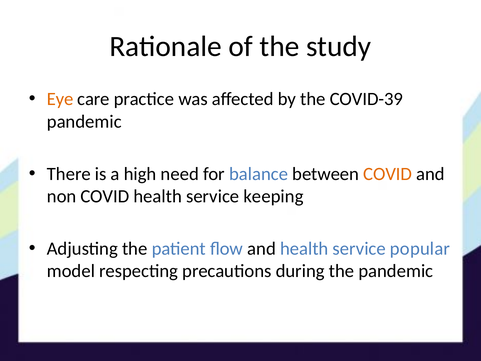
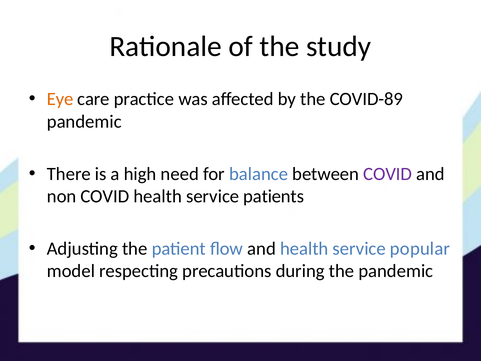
COVID-39: COVID-39 -> COVID-89 (366, 99)
COVID colour: orange -> purple (388, 174)
keeping: keeping -> patients (274, 196)
